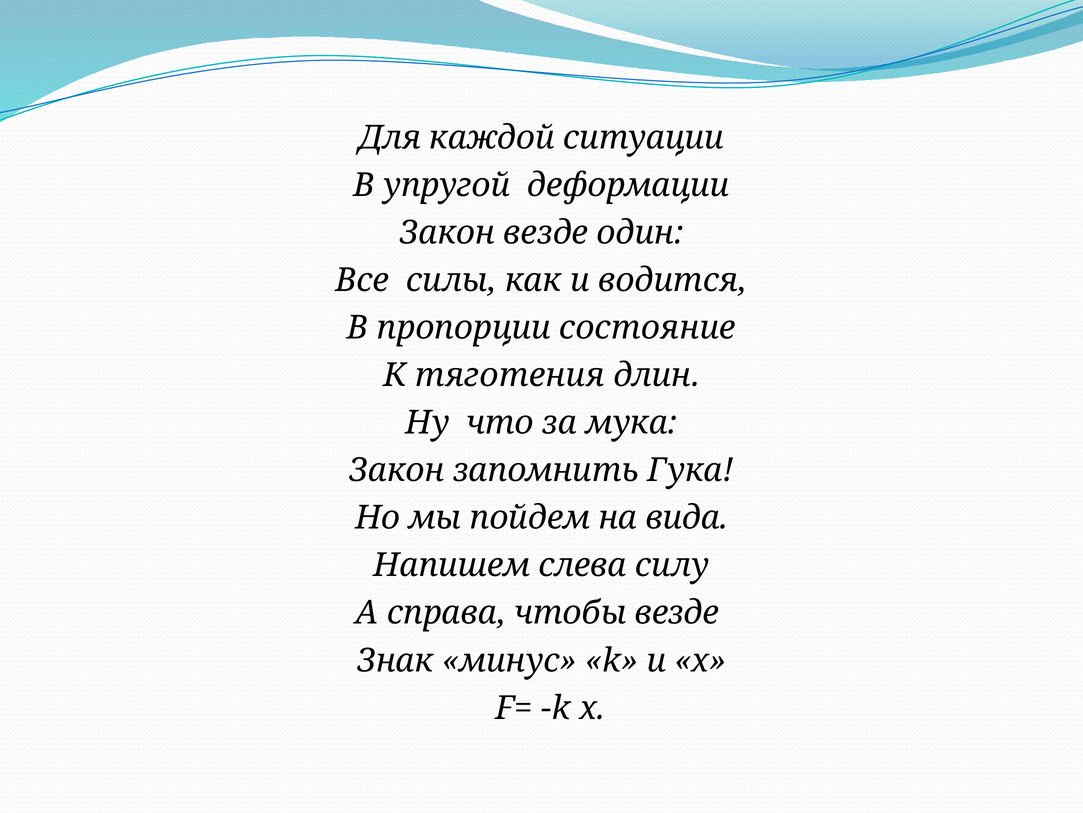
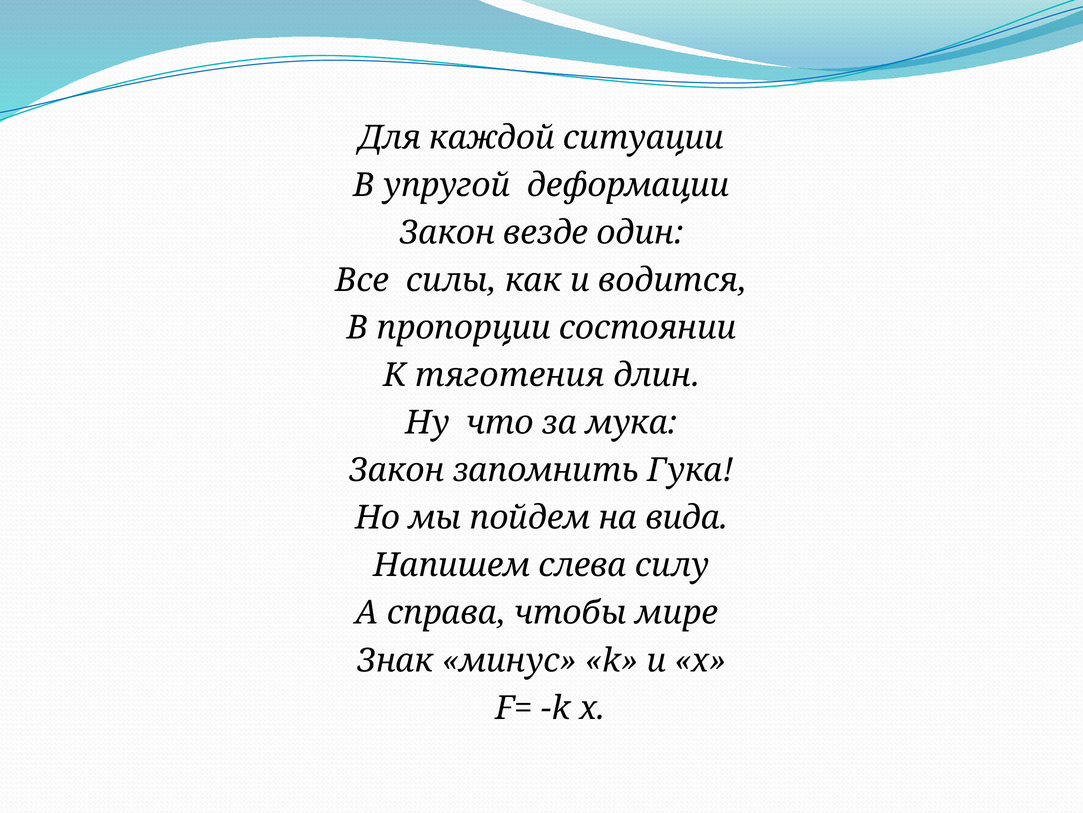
состояние: состояние -> состоянии (648, 327)
чтобы везде: везде -> мире (677, 612)
